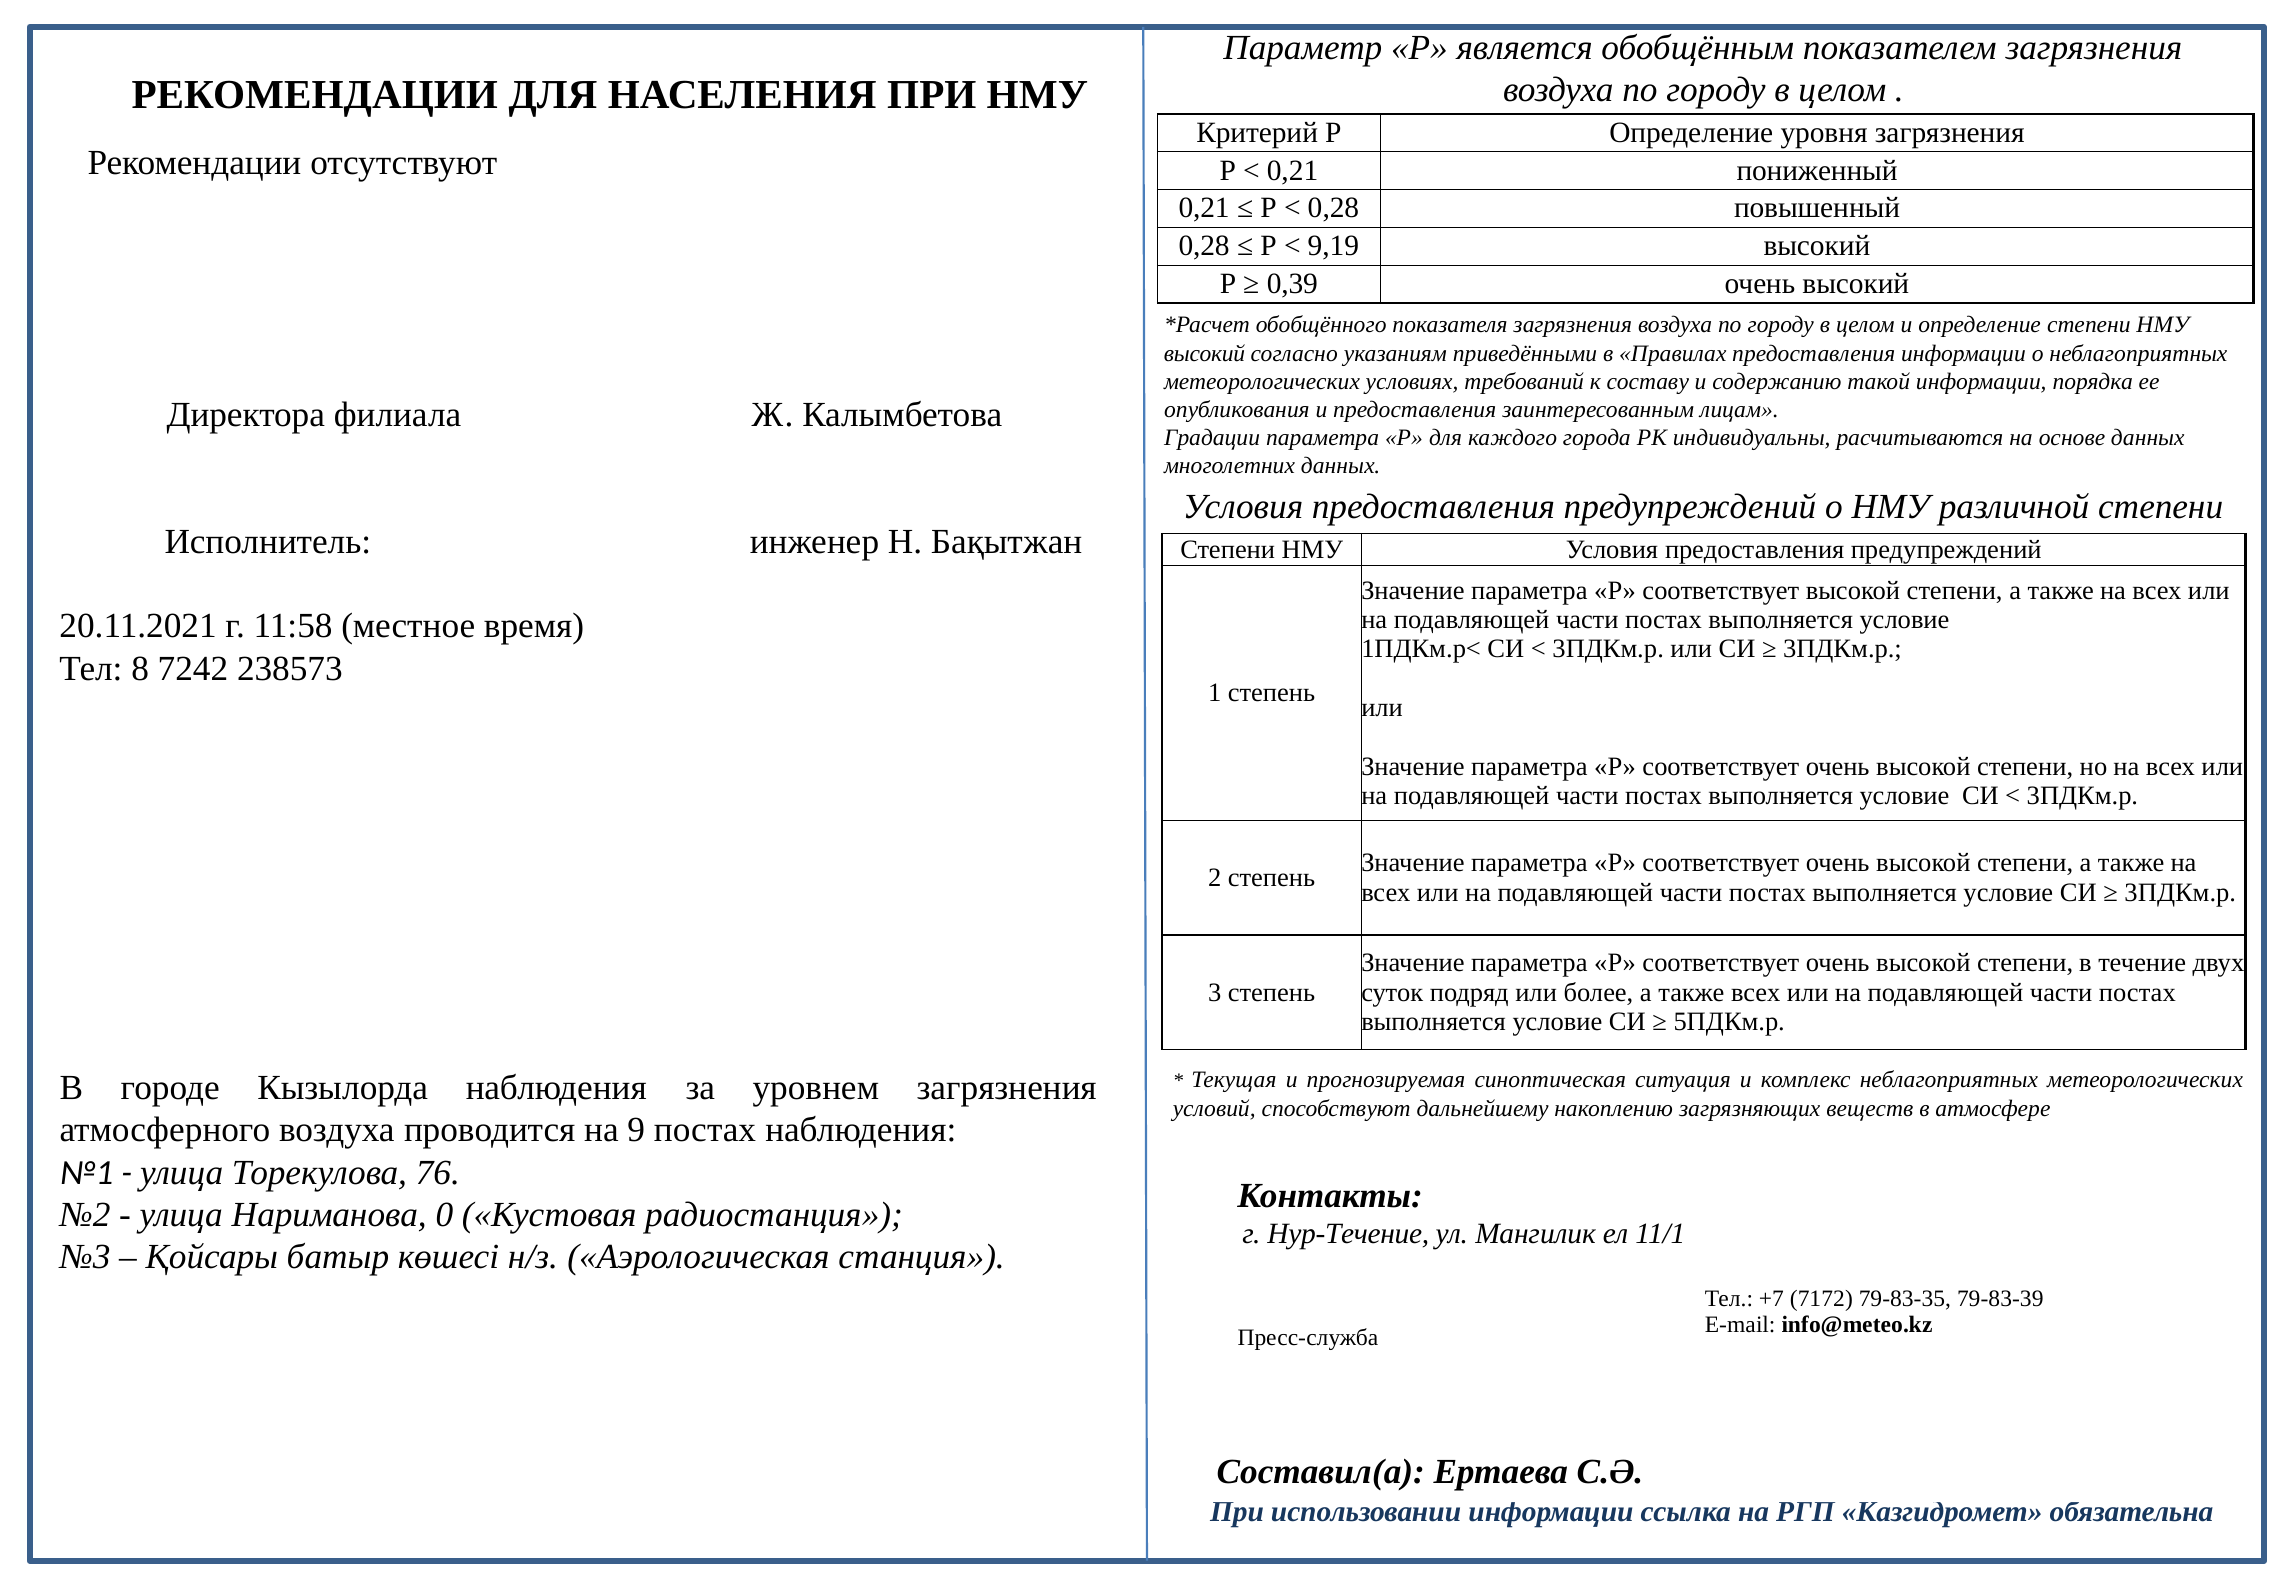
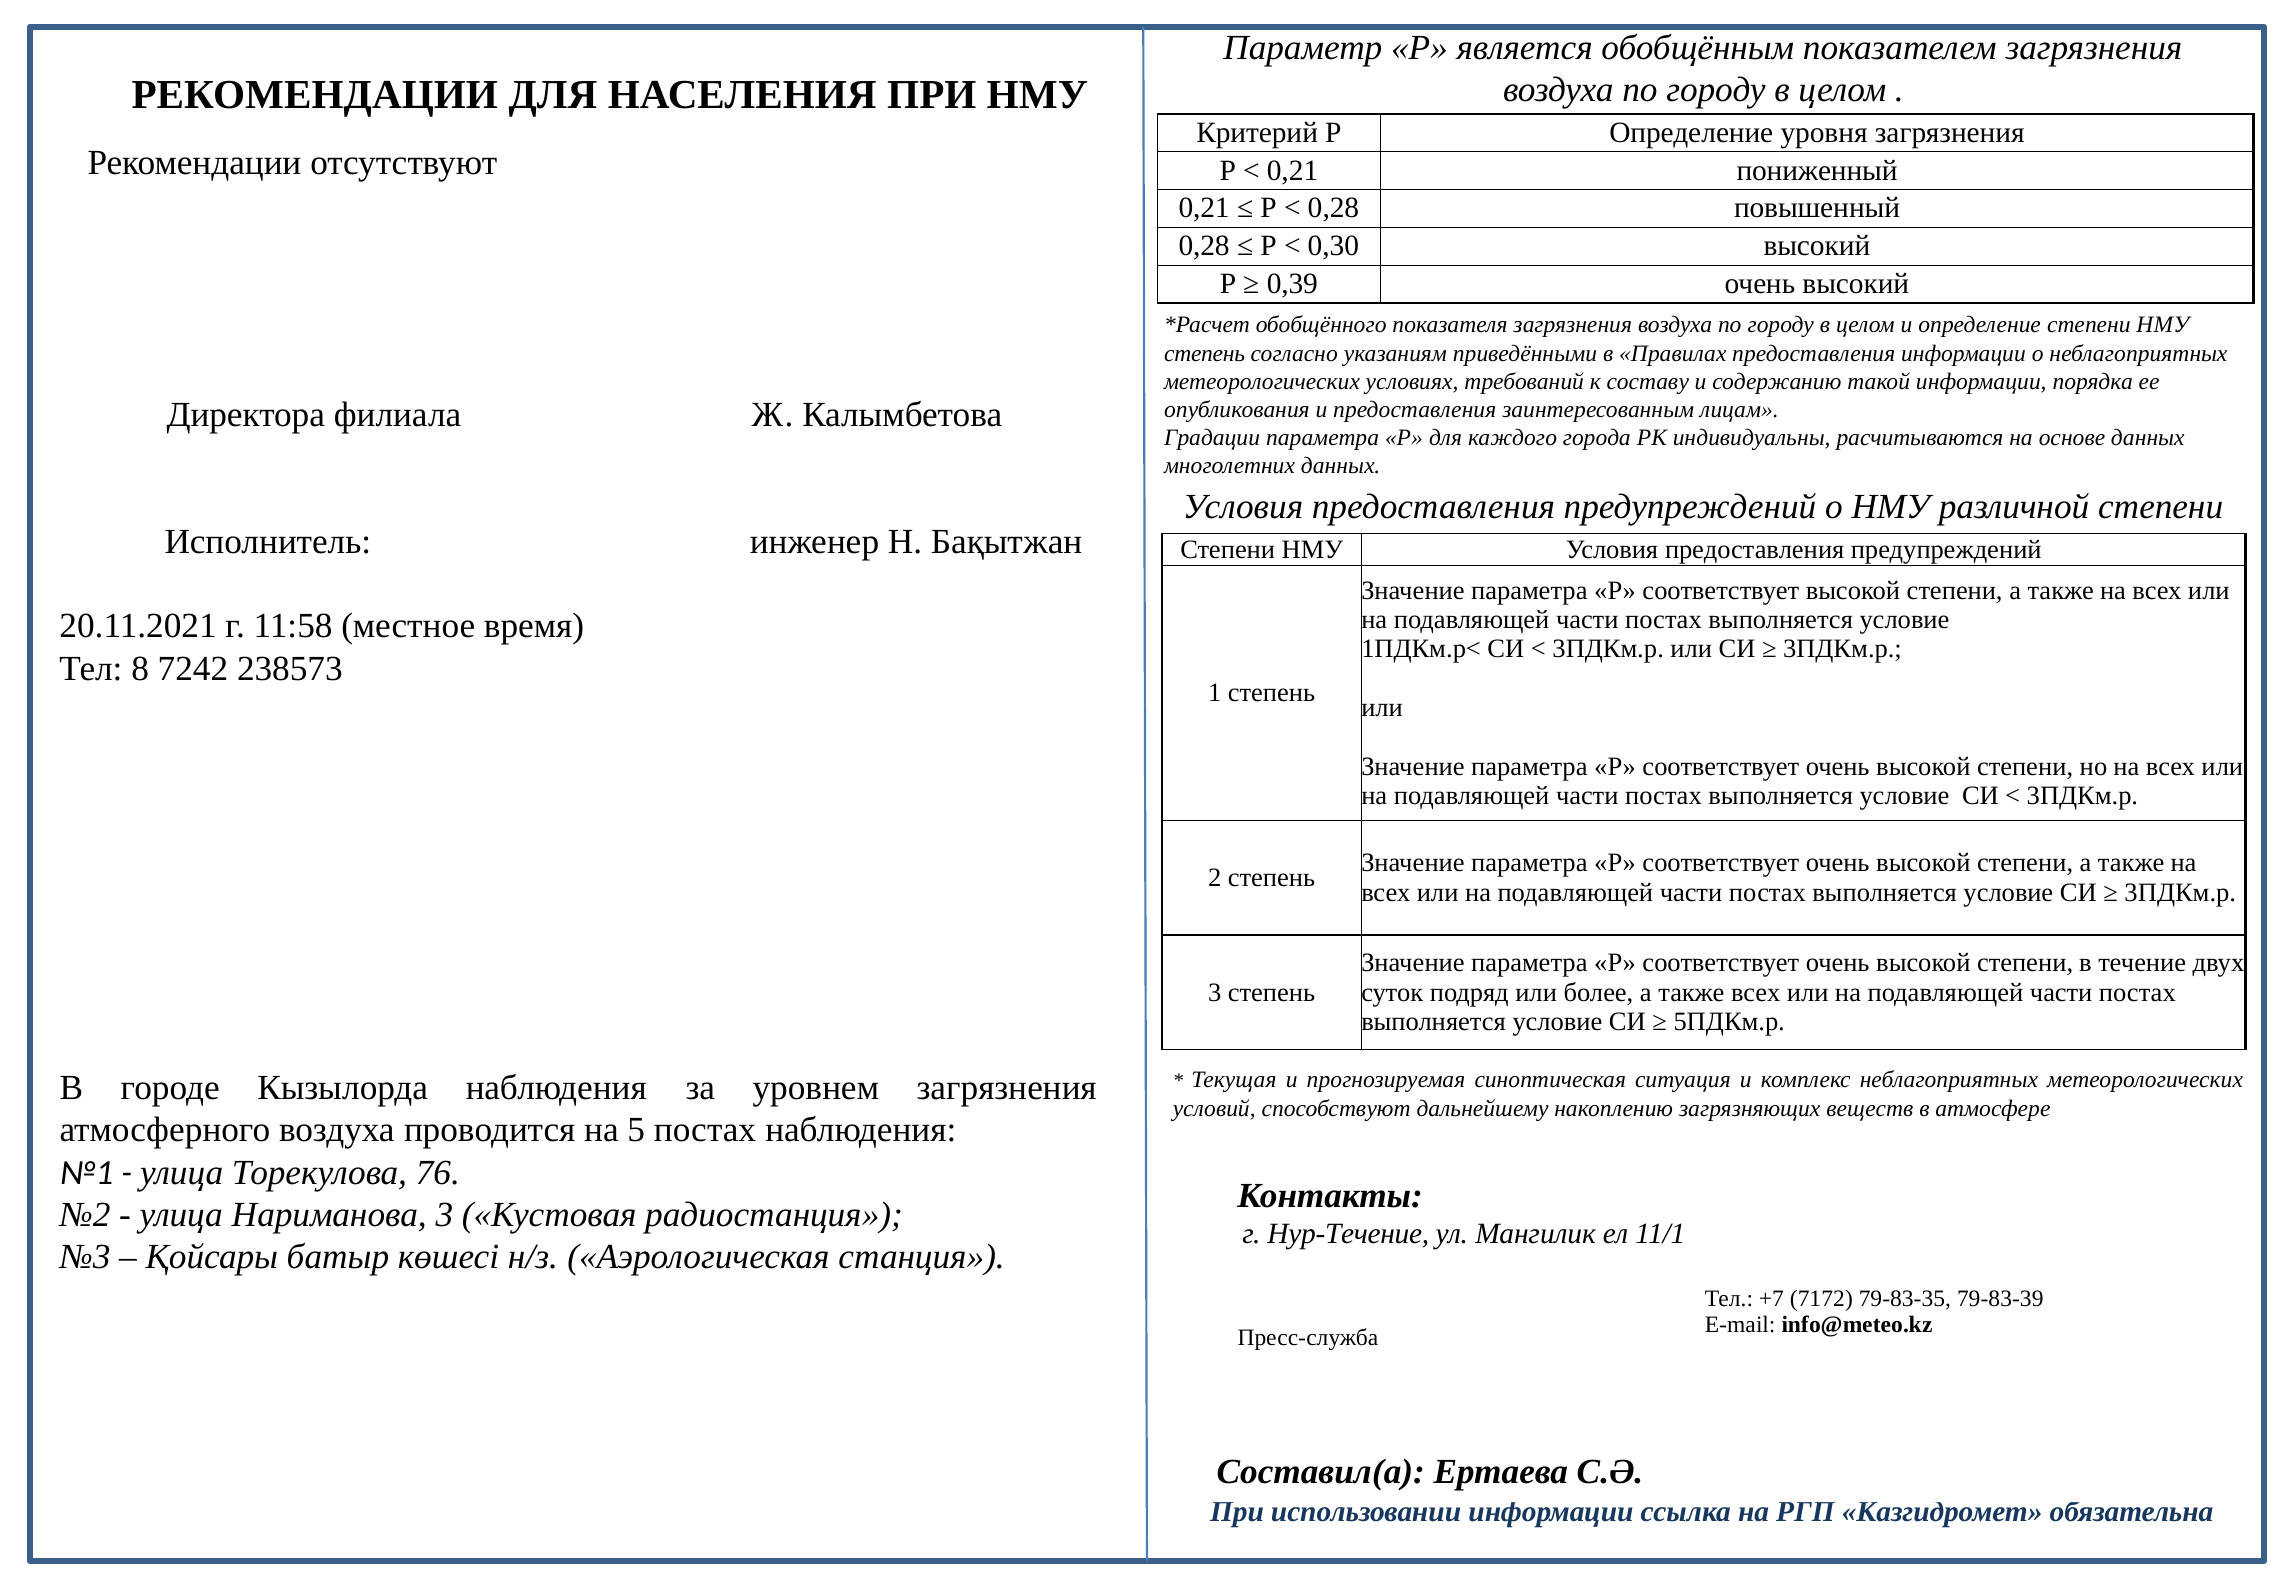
9,19: 9,19 -> 0,30 (1333, 246)
высокий: высокий -> степень (1205, 353)
9: 9 -> 5 (636, 1130)
Нариманова 0: 0 -> 3 (444, 1215)
